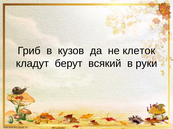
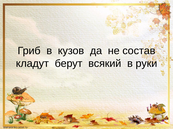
клеток: клеток -> состав (139, 51)
